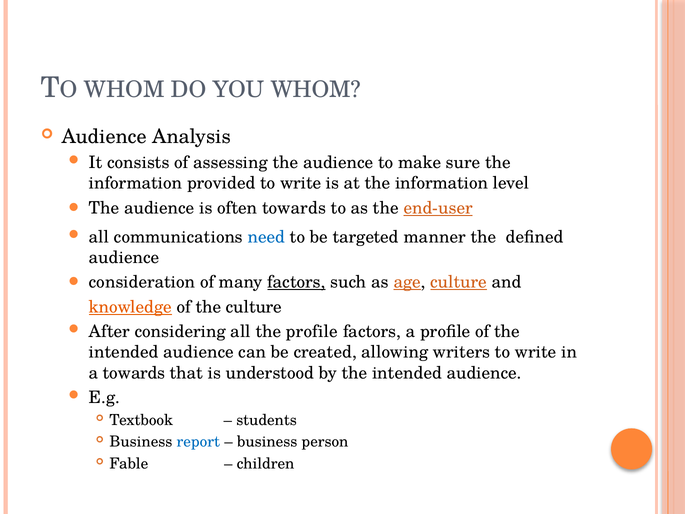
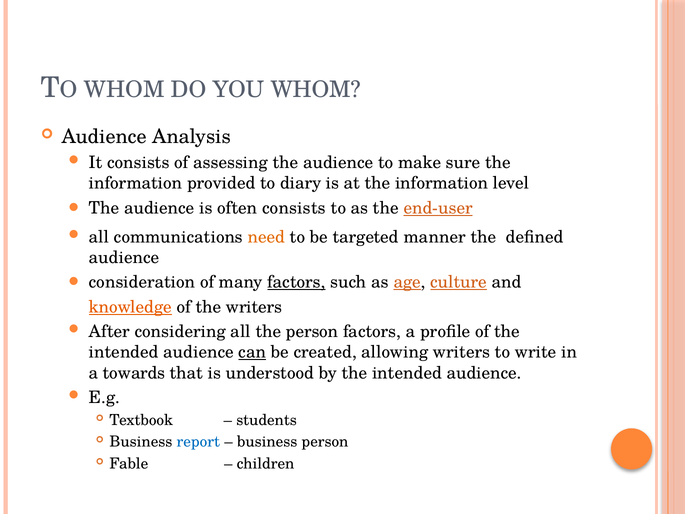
provided to write: write -> diary (301, 183)
often towards: towards -> consists (294, 208)
need colour: blue -> orange (266, 237)
the culture: culture -> writers (254, 307)
the profile: profile -> person (312, 332)
can underline: none -> present (252, 352)
